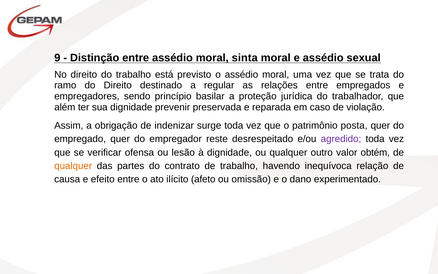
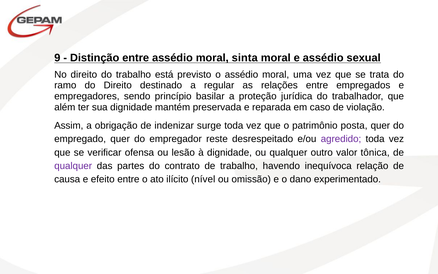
prevenir: prevenir -> mantém (173, 107)
obtém: obtém -> tônica (375, 152)
qualquer colour: orange -> purple (73, 166)
afeto: afeto -> nível (203, 179)
